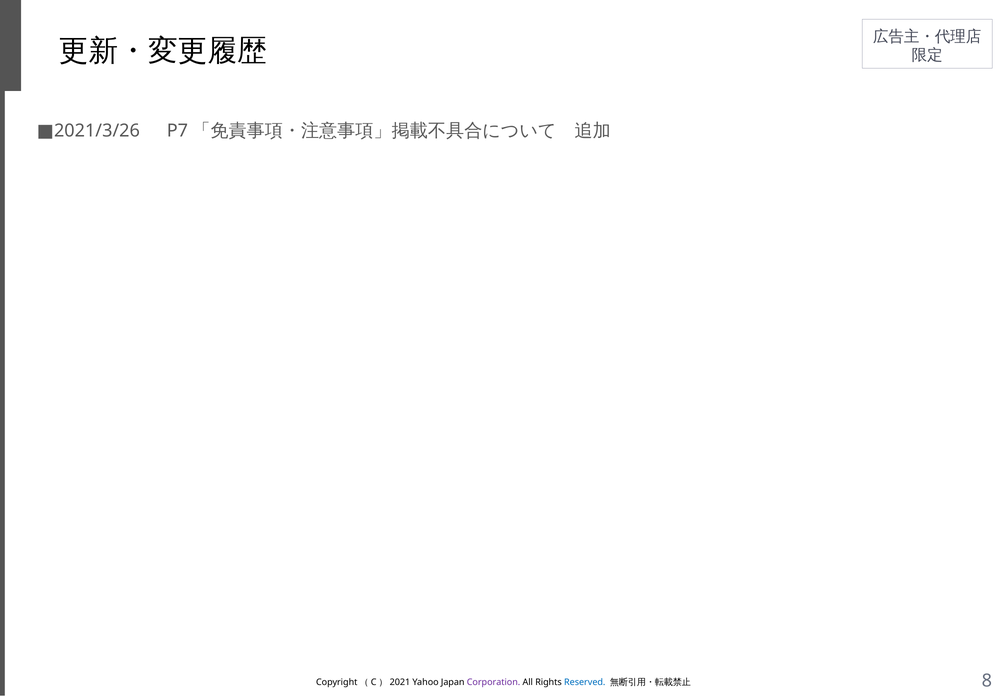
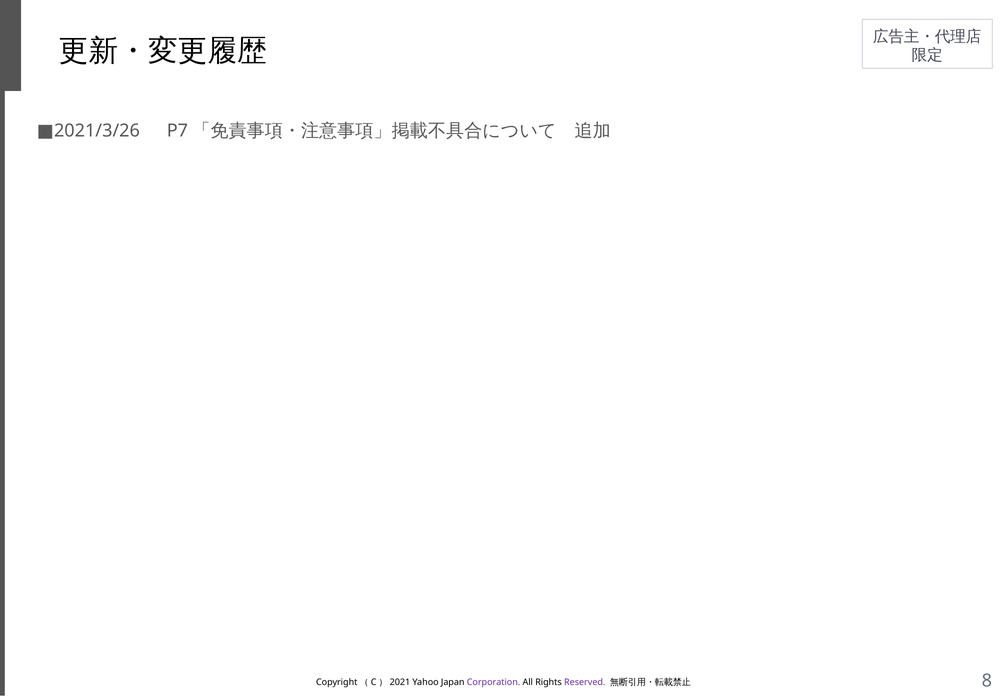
Reserved colour: blue -> purple (585, 682)
